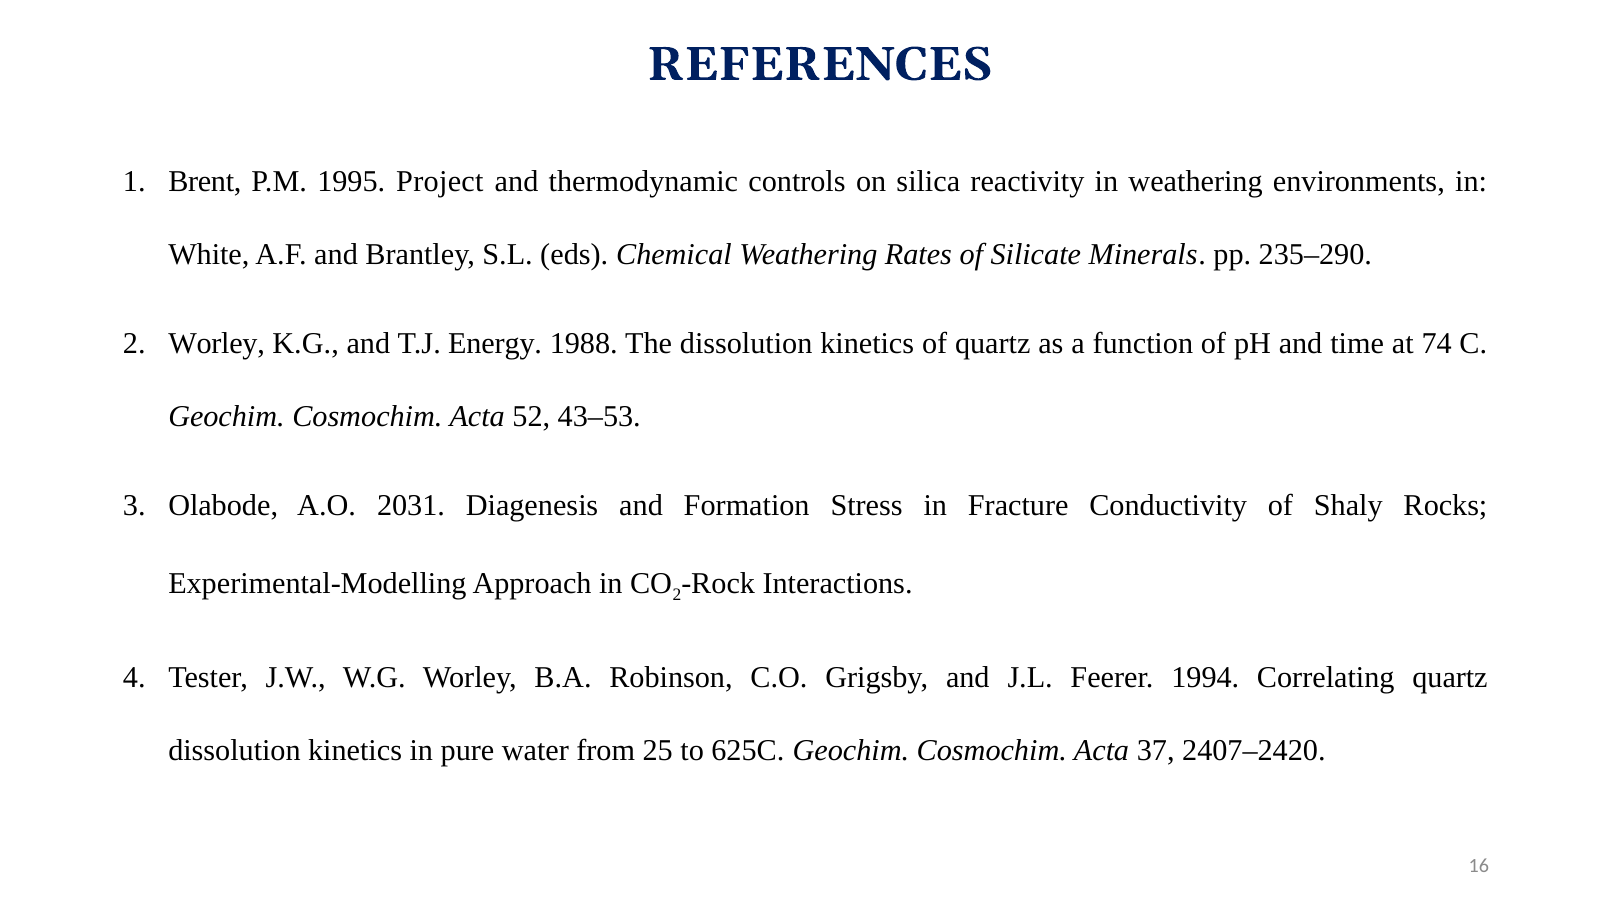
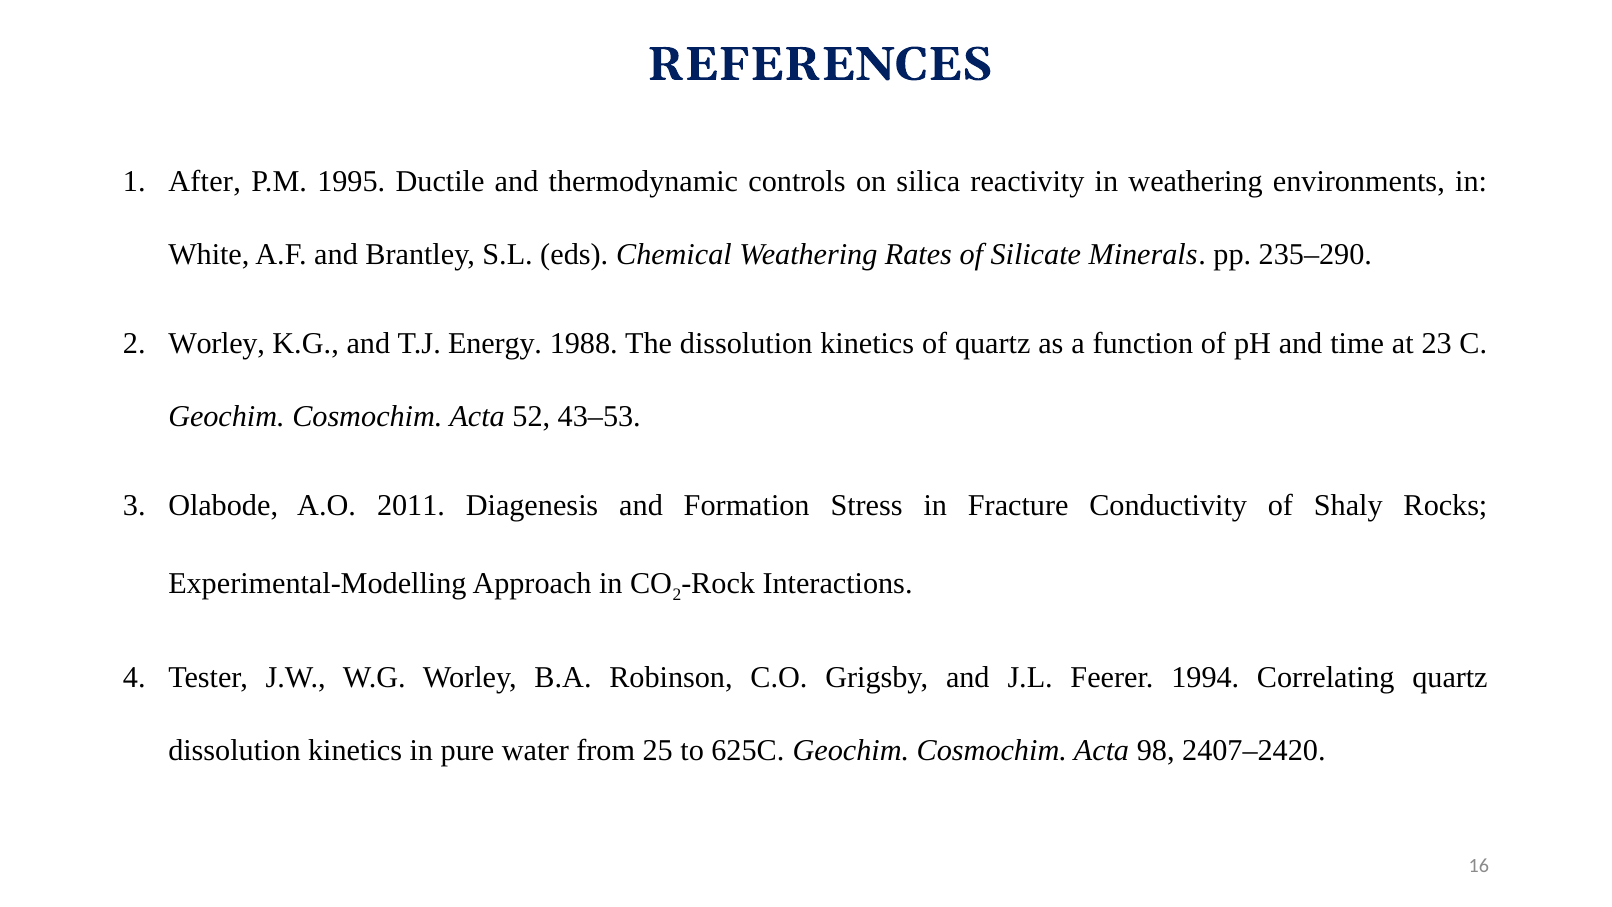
Brent: Brent -> After (205, 182)
Project: Project -> Ductile (440, 182)
74: 74 -> 23 (1437, 344)
2031: 2031 -> 2011 (411, 506)
37: 37 -> 98 (1156, 750)
